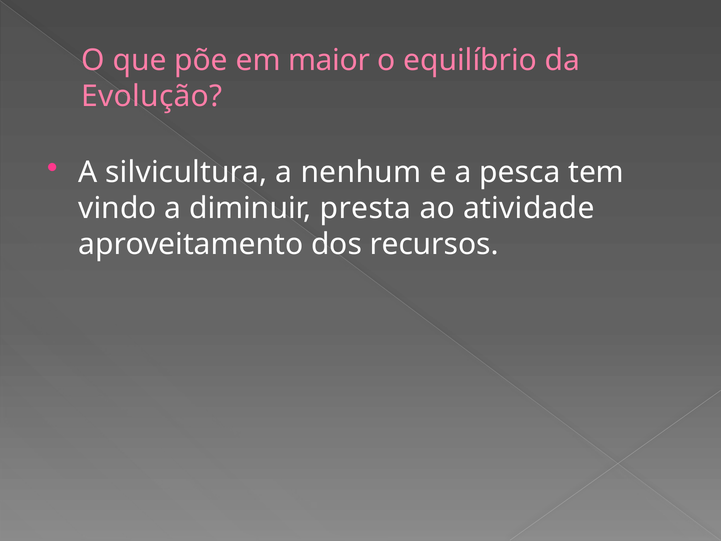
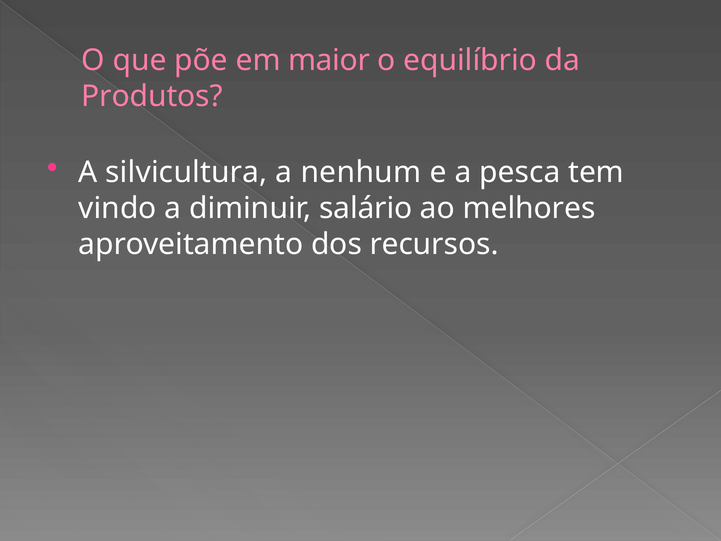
Evolução: Evolução -> Produtos (152, 96)
presta: presta -> salário (366, 208)
atividade: atividade -> melhores (529, 208)
